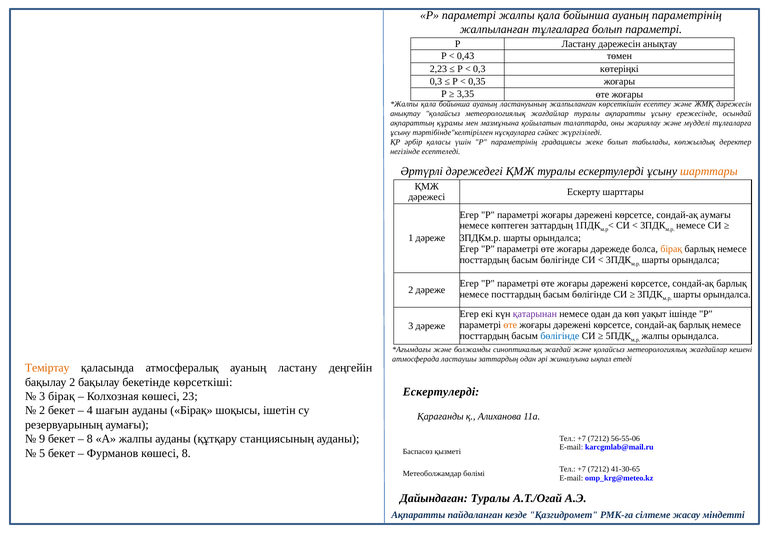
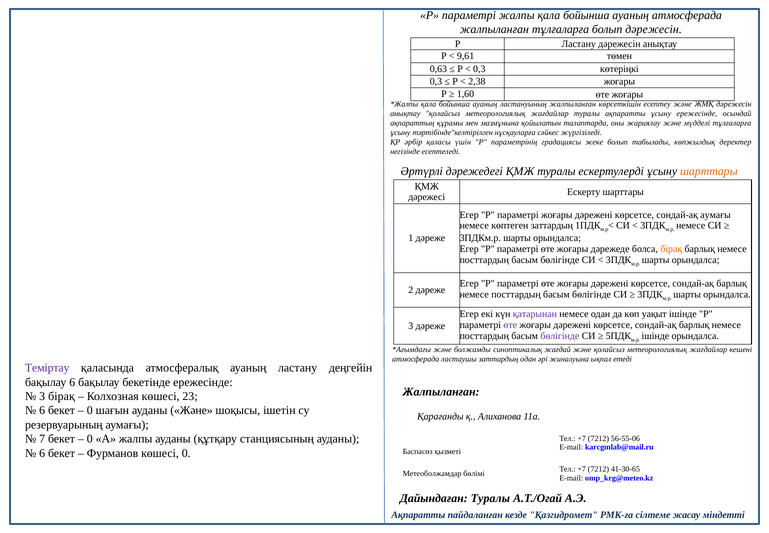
ауаның параметрінің: параметрінің -> атмосферада (687, 15)
болып параметрі: параметрі -> дәрежесін (654, 29)
0,43: 0,43 -> 9,61 (466, 56)
2,23: 2,23 -> 0,63 (438, 69)
0,35: 0,35 -> 2,38 (477, 81)
3,35: 3,35 -> 1,60 (465, 94)
өте colour: orange -> purple (510, 325)
бөлігінде colour: blue -> purple (560, 335)
жалпы: жалпы -> ішінде (655, 335)
Теміртау colour: orange -> purple (47, 368)
бақылау 2: 2 -> 6 (72, 382)
бекетінде көрсеткіші: көрсеткіші -> ережесінде (203, 382)
Ескертулерді: Ескертулерді -> Жалпыланған (441, 391)
2: 2 -> 6 (42, 410)
4: 4 -> 0 (90, 410)
ауданы Бірақ: Бірақ -> Және (191, 410)
9: 9 -> 7 (42, 438)
8: 8 -> 0 (90, 438)
5: 5 -> 6 (42, 453)
көшесі 8: 8 -> 0 (186, 453)
